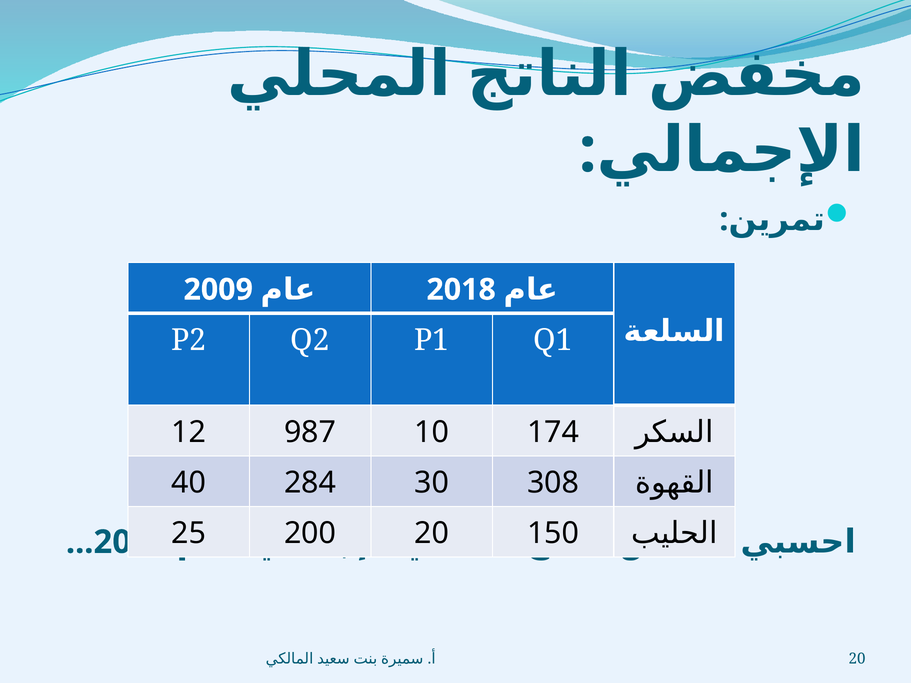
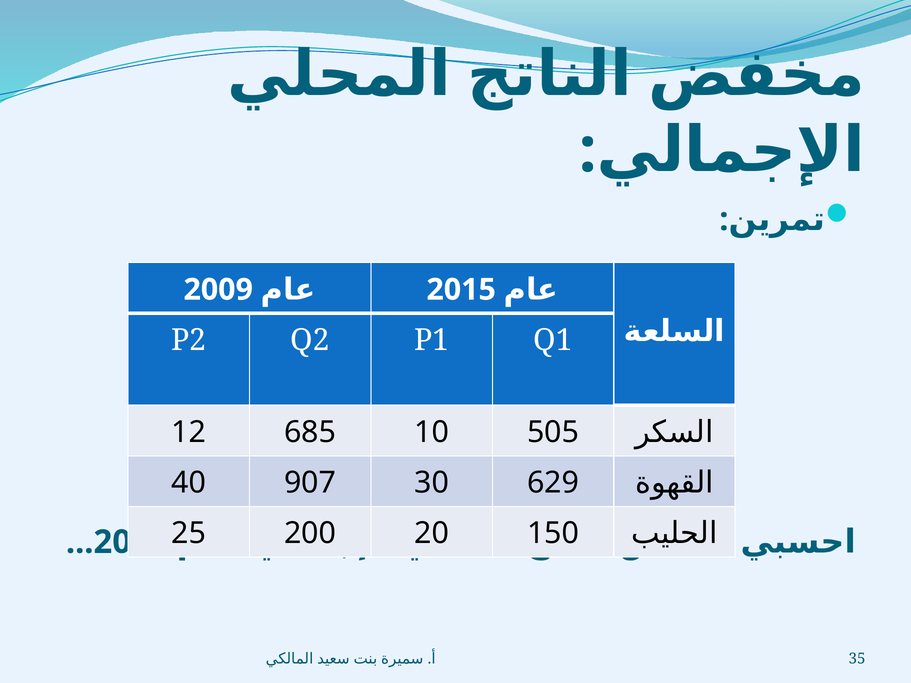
2018: 2018 -> 2015 (461, 290)
987: 987 -> 685 (310, 432)
174: 174 -> 505 (553, 432)
284: 284 -> 907 (310, 483)
308: 308 -> 629 (553, 483)
20: 20 -> 35 (857, 659)
